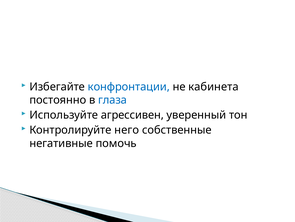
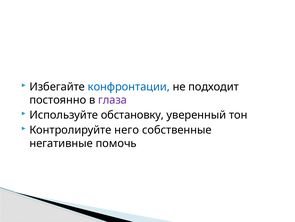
кабинета: кабинета -> подходит (214, 87)
глаза colour: blue -> purple (113, 100)
агрессивен: агрессивен -> обстановку (132, 115)
